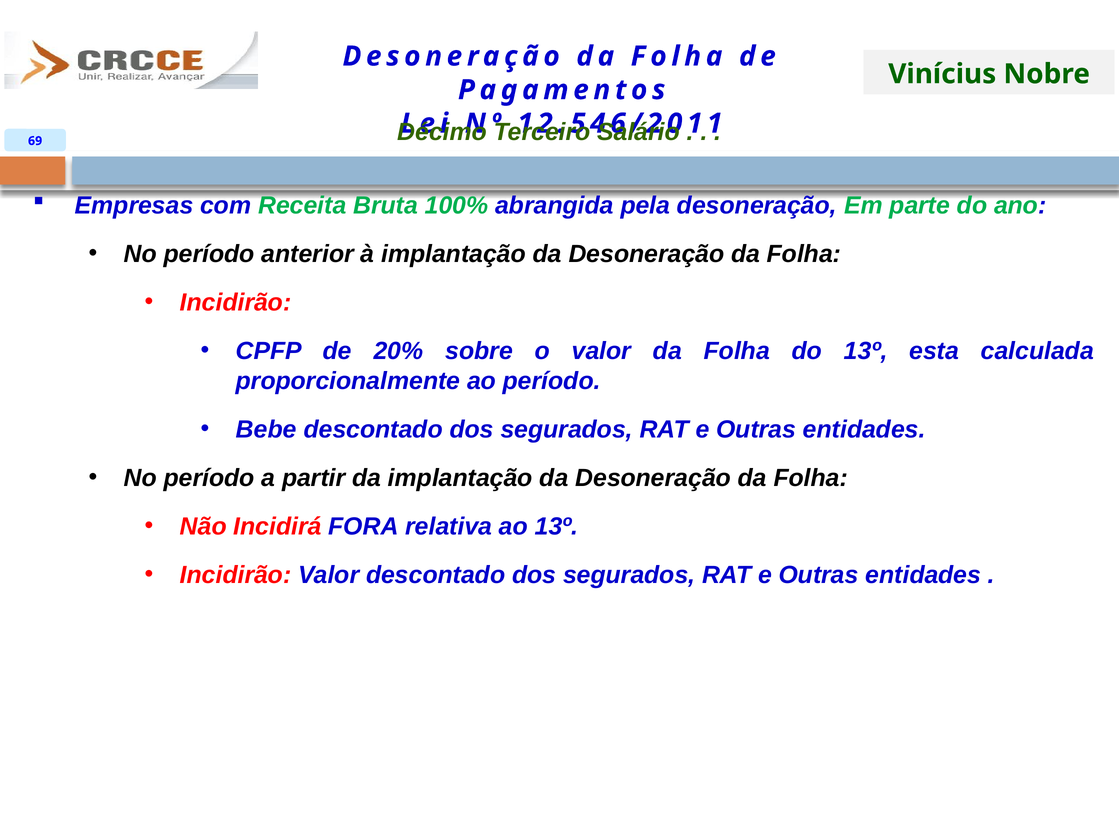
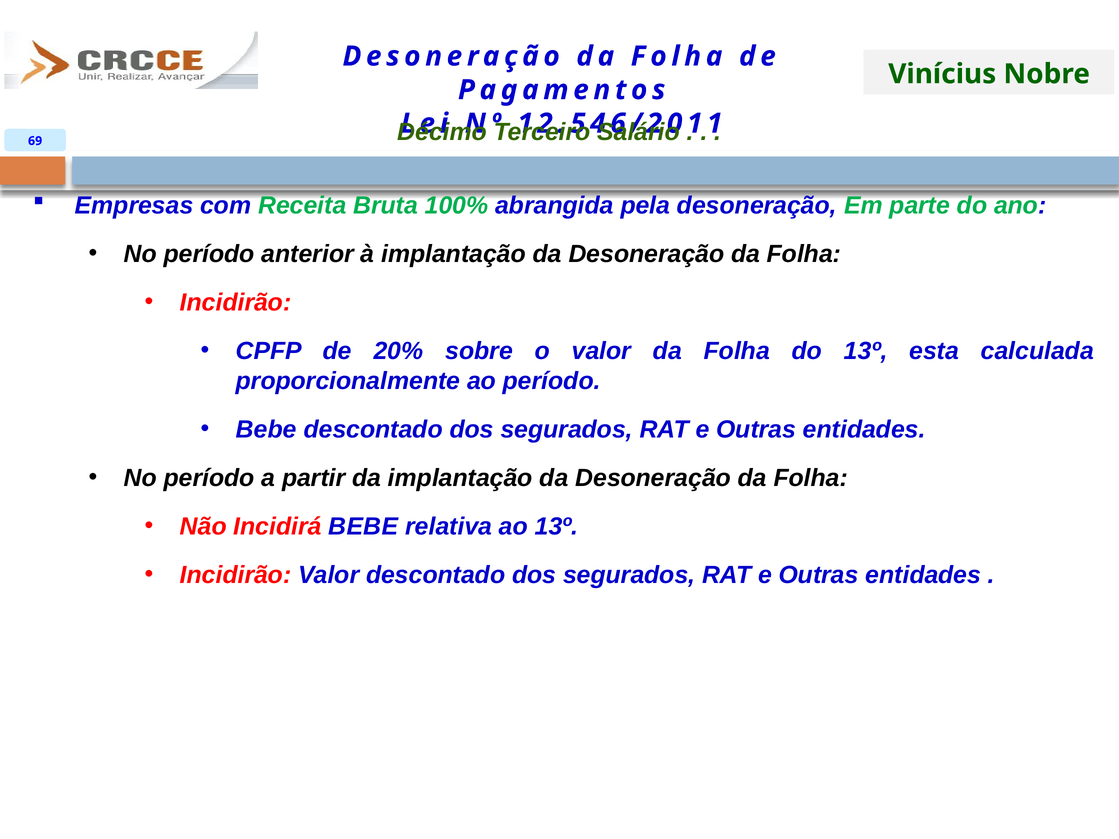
Incidirá FORA: FORA -> BEBE (363, 526)
